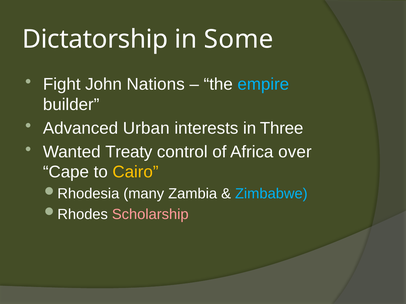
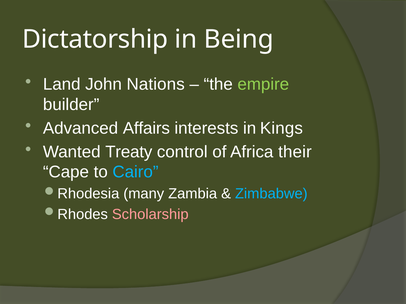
Some: Some -> Being (239, 39)
Fight: Fight -> Land (62, 84)
empire colour: light blue -> light green (263, 84)
Urban: Urban -> Affairs (146, 128)
Three: Three -> Kings (281, 128)
over: over -> their (295, 152)
Cairo colour: yellow -> light blue (135, 172)
